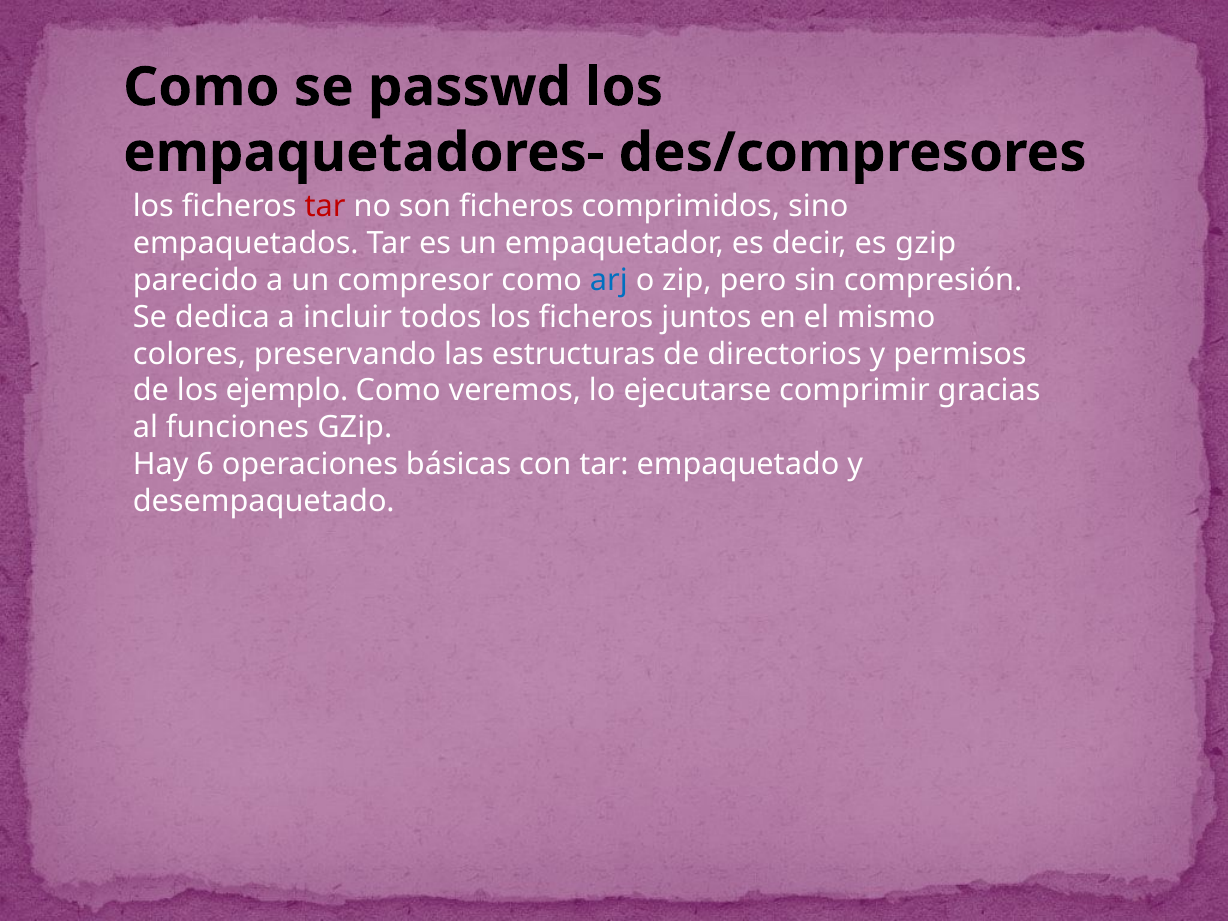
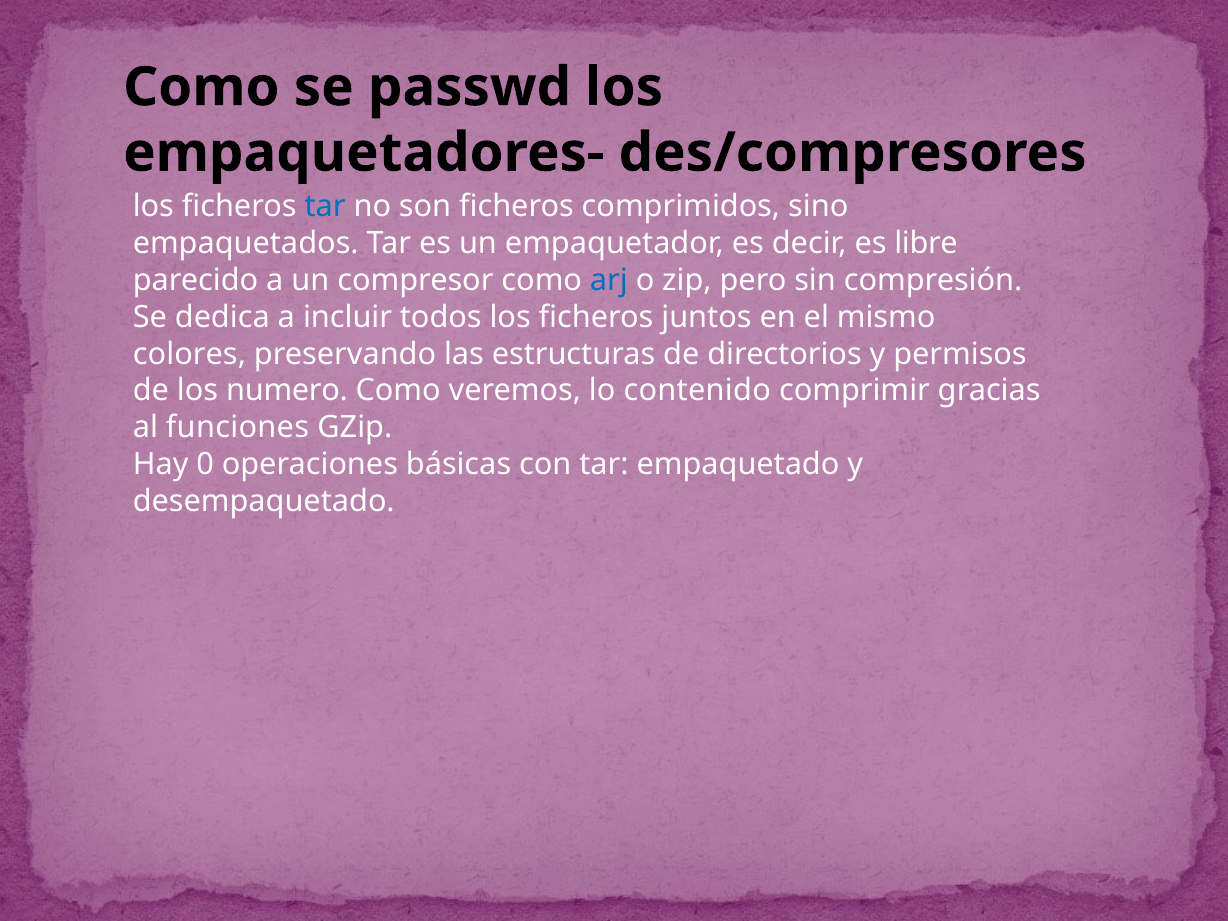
tar colour: red -> blue (325, 207)
es gzip: gzip -> libre (926, 243)
ejemplo: ejemplo -> numero (287, 391)
ejecutarse: ejecutarse -> contenido (697, 391)
6: 6 -> 0 (205, 464)
